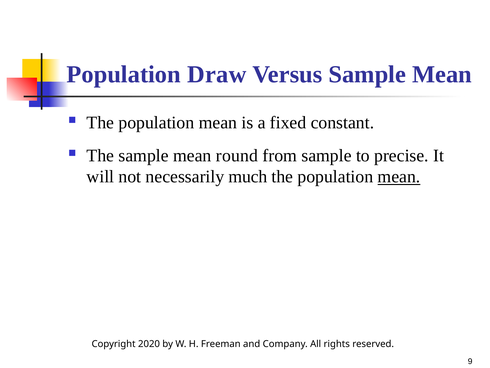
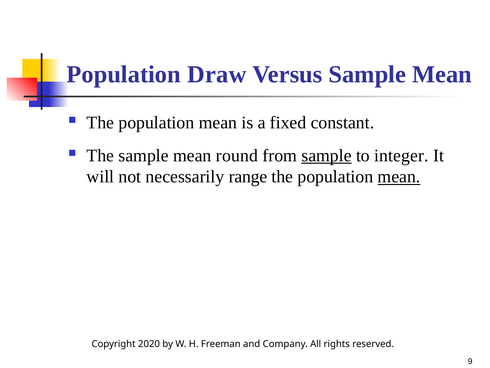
sample underline: none -> present (327, 155)
precise: precise -> integer (401, 155)
much: much -> range (248, 177)
